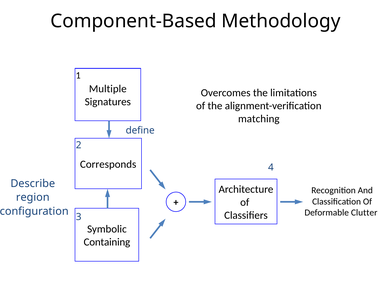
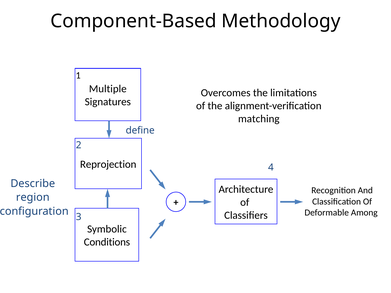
Corresponds: Corresponds -> Reprojection (108, 164)
Clutter: Clutter -> Among (364, 213)
Containing: Containing -> Conditions (107, 242)
